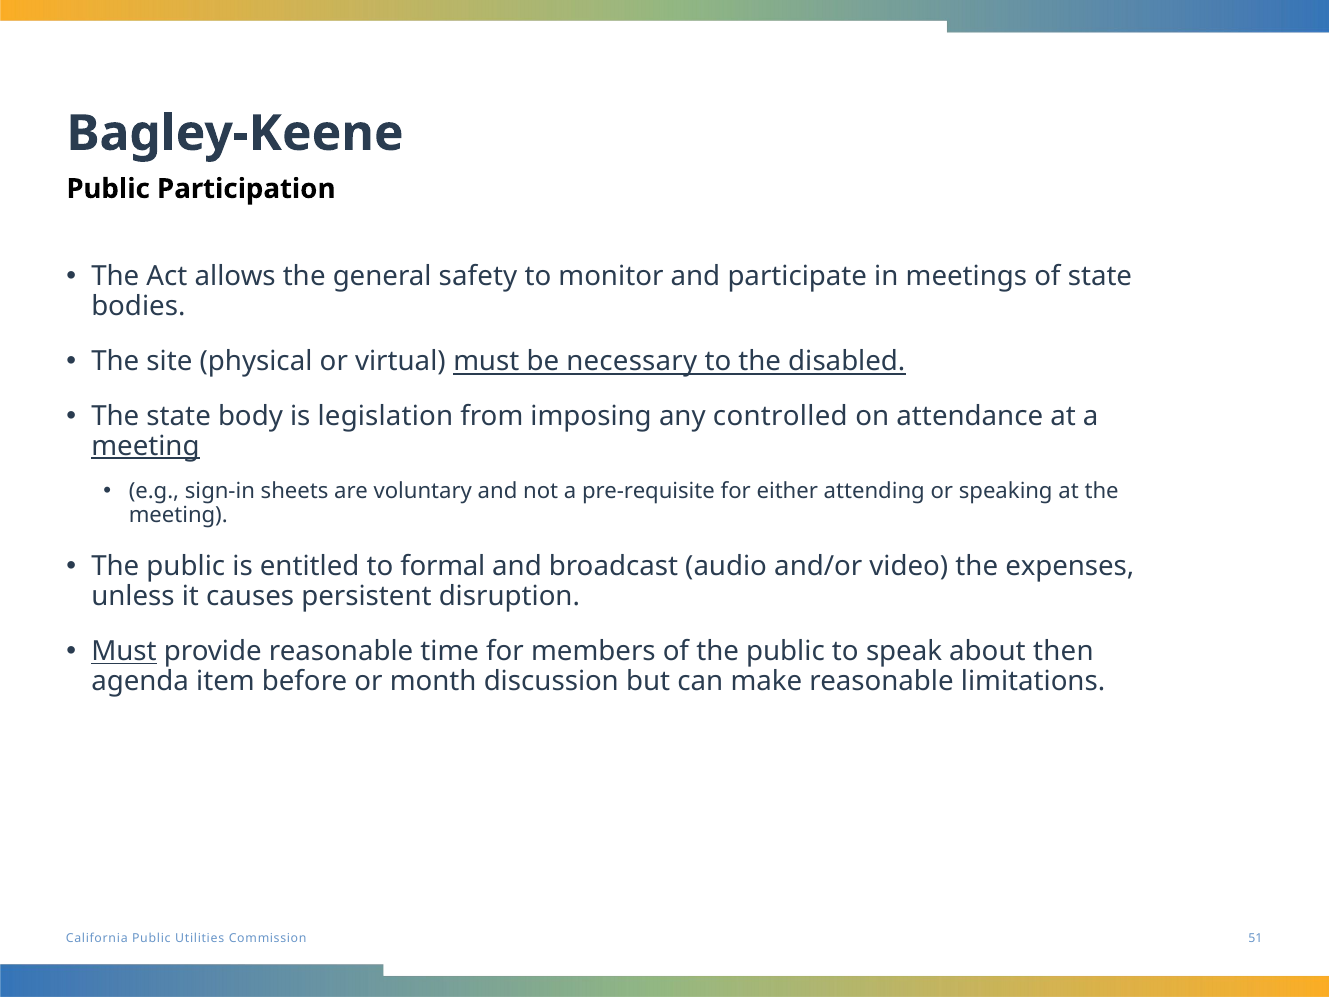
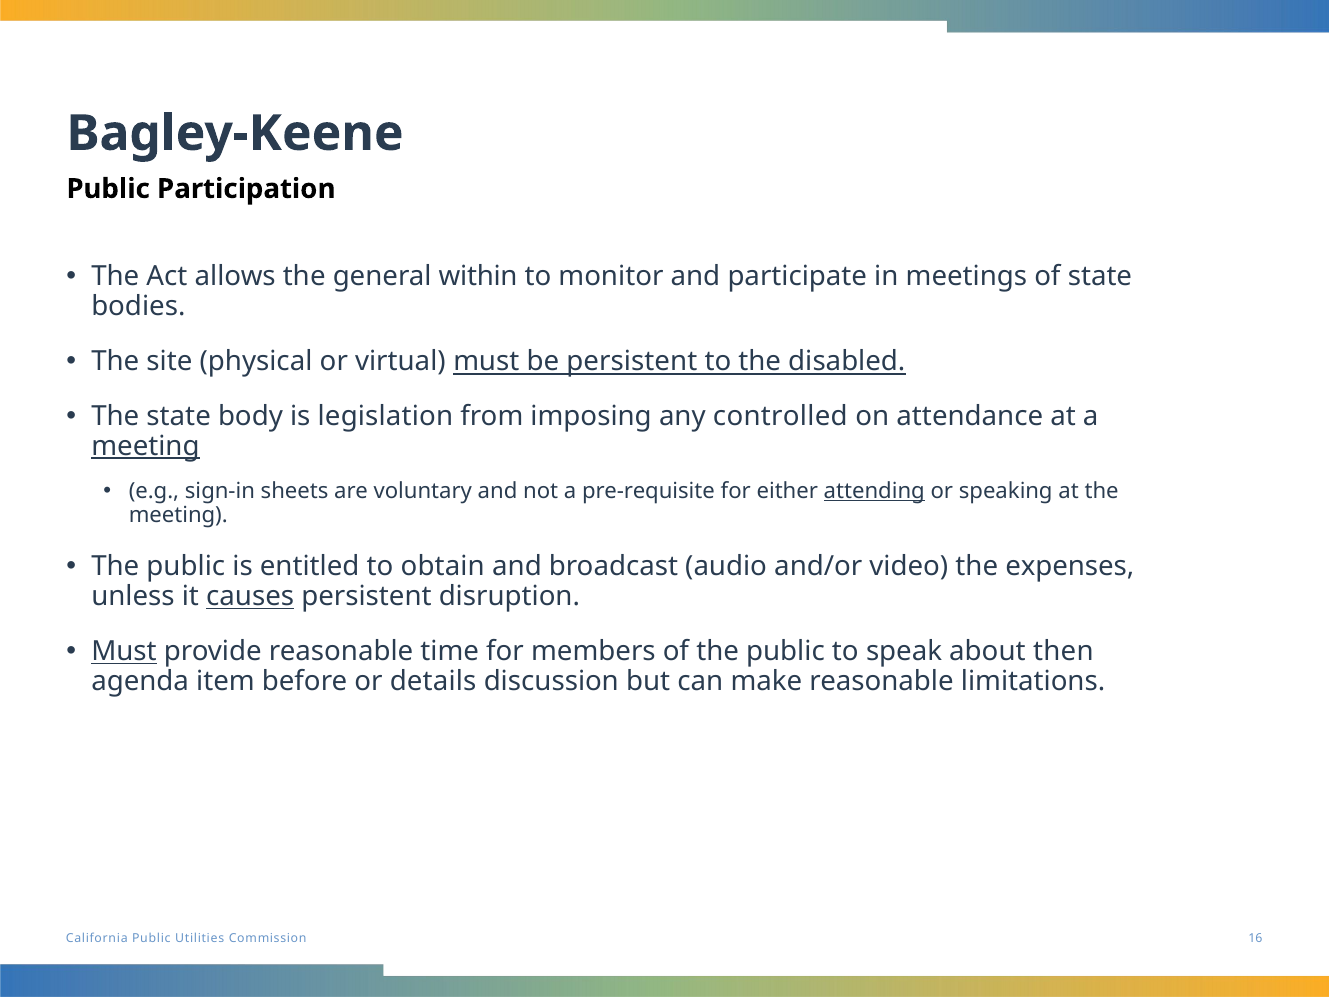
safety: safety -> within (478, 276)
be necessary: necessary -> persistent (632, 361)
attending underline: none -> present (874, 491)
formal: formal -> obtain (443, 567)
causes underline: none -> present (250, 597)
month: month -> details (433, 681)
51: 51 -> 16 (1255, 939)
